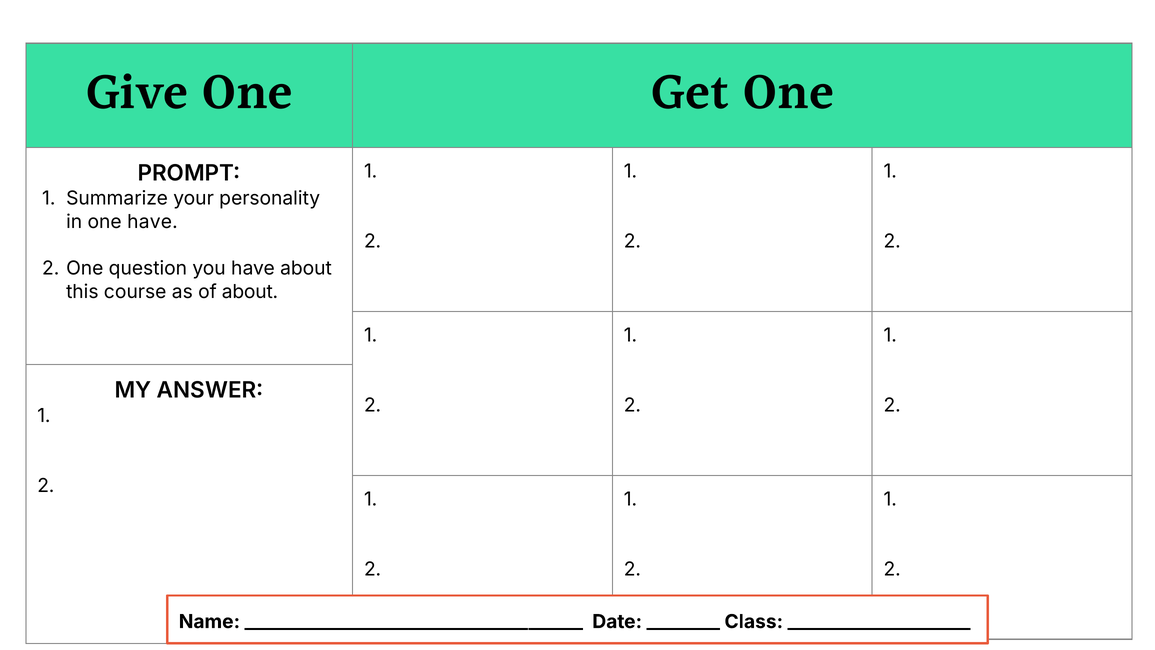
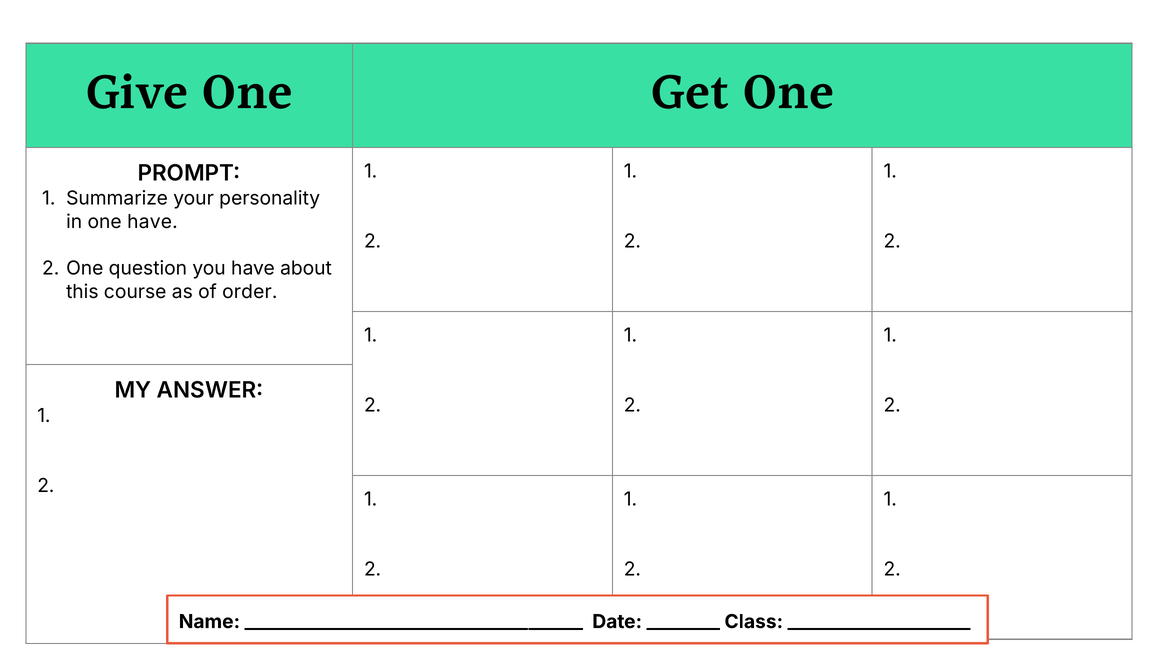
of about: about -> order (250, 292)
